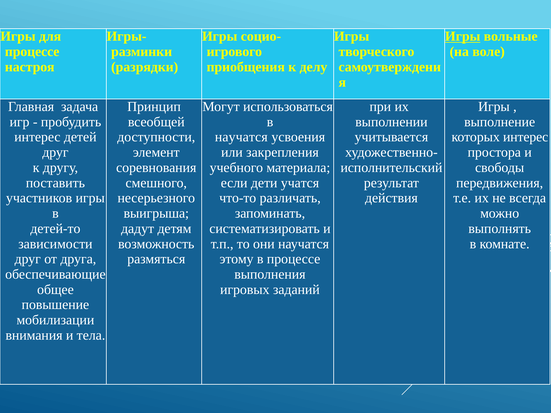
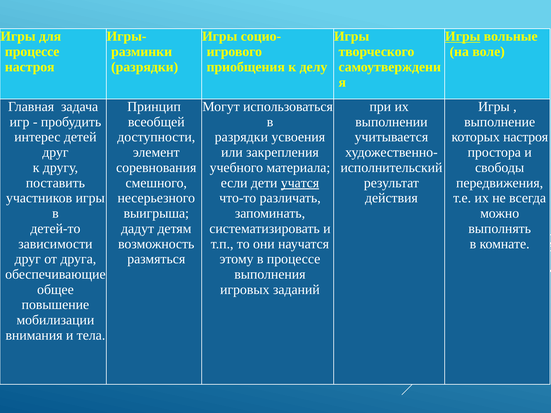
научатся: научатся -> разрядки (241, 137)
которых интерес: интерес -> настроя (526, 137)
учатся underline: none -> present (300, 183)
